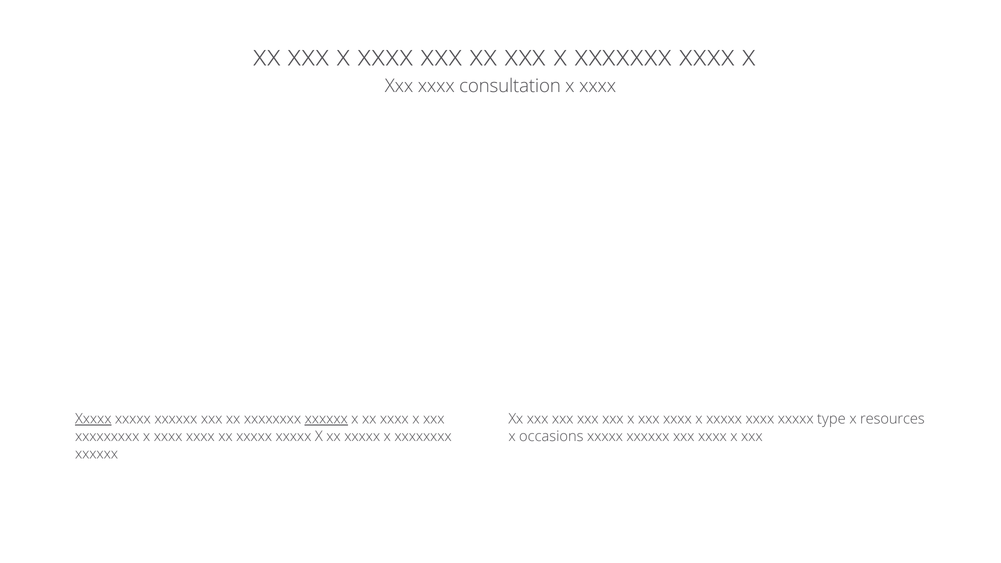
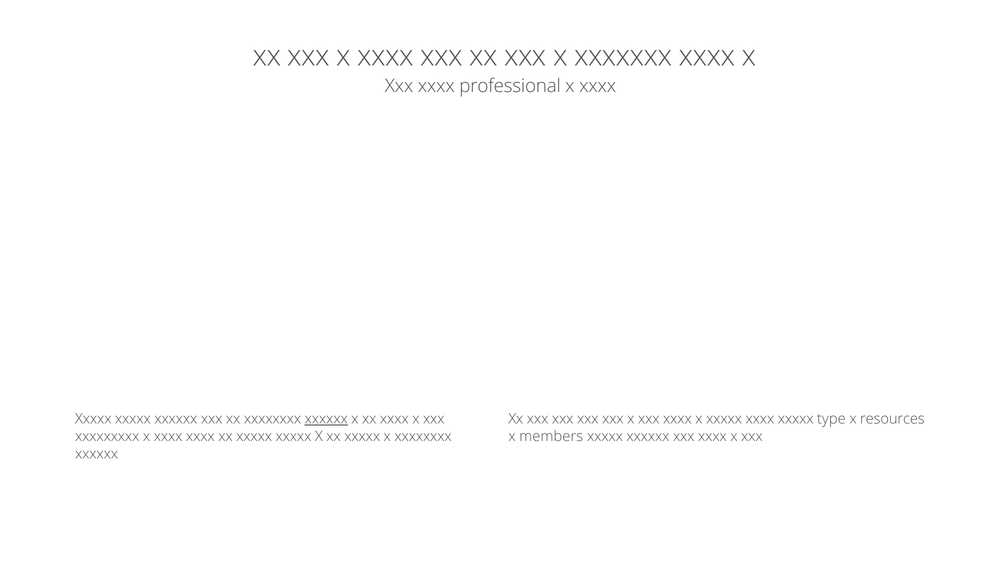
consultation: consultation -> professional (510, 86)
Xxxxx underline: present -> none (93, 419)
occasions: occasions -> members (551, 436)
